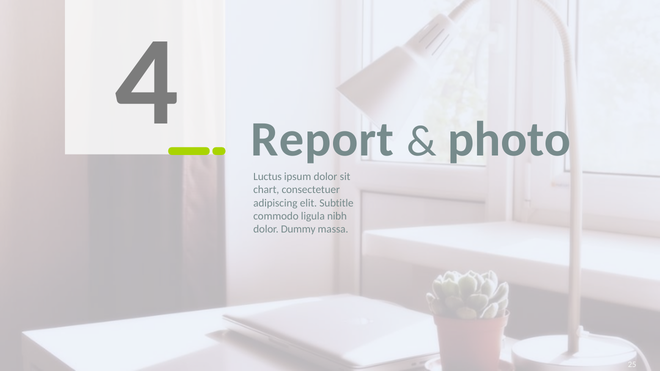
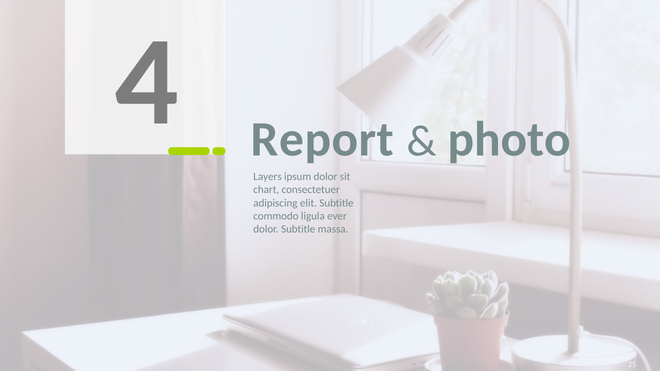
Luctus: Luctus -> Layers (268, 177)
nibh: nibh -> ever (337, 216)
dolor Dummy: Dummy -> Subtitle (298, 229)
